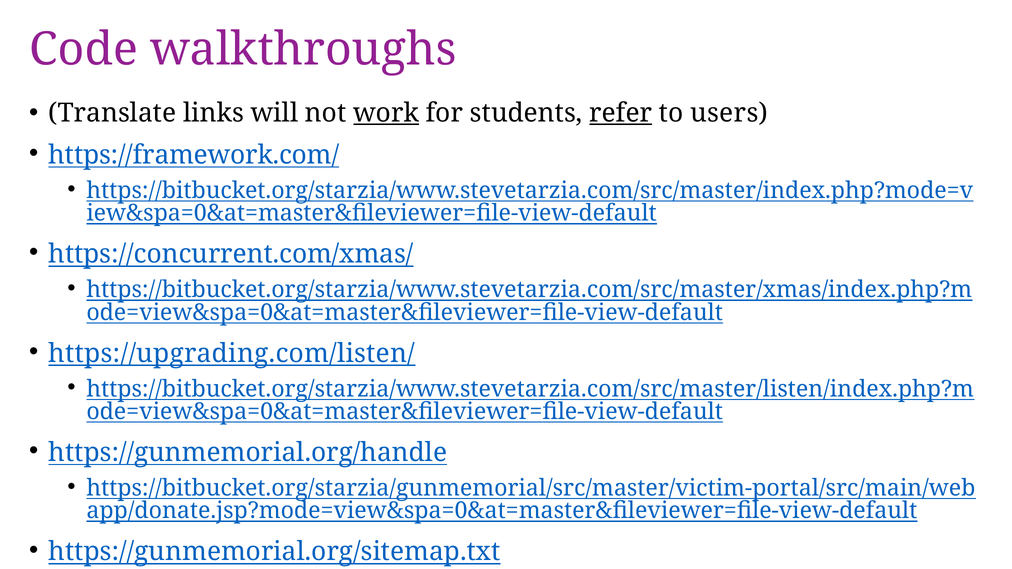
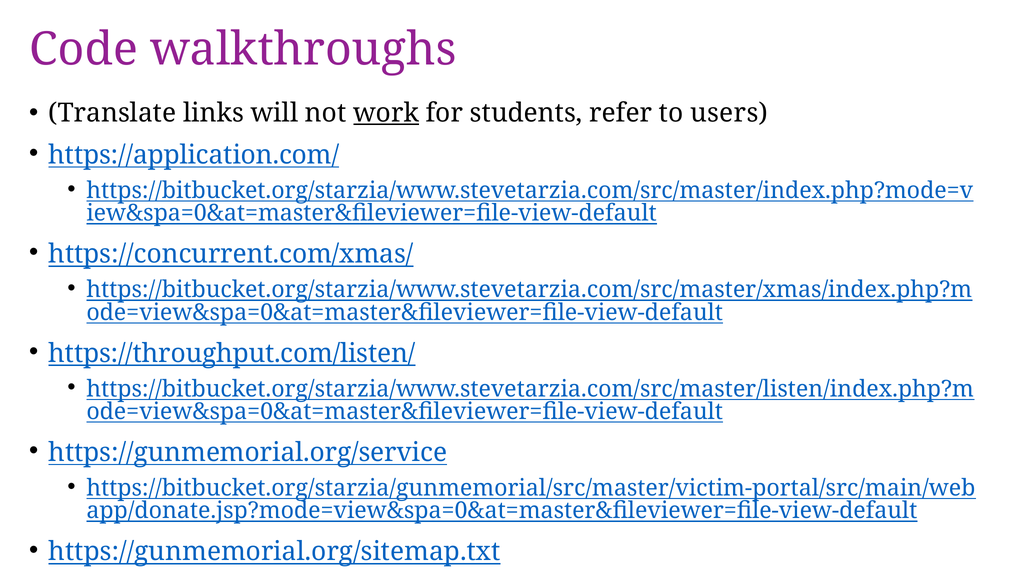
refer underline: present -> none (621, 113)
https://framework.com/: https://framework.com/ -> https://application.com/ (194, 155)
https://upgrading.com/listen/: https://upgrading.com/listen/ -> https://throughput.com/listen/ (232, 354)
https://gunmemorial.org/handle: https://gunmemorial.org/handle -> https://gunmemorial.org/service (248, 453)
